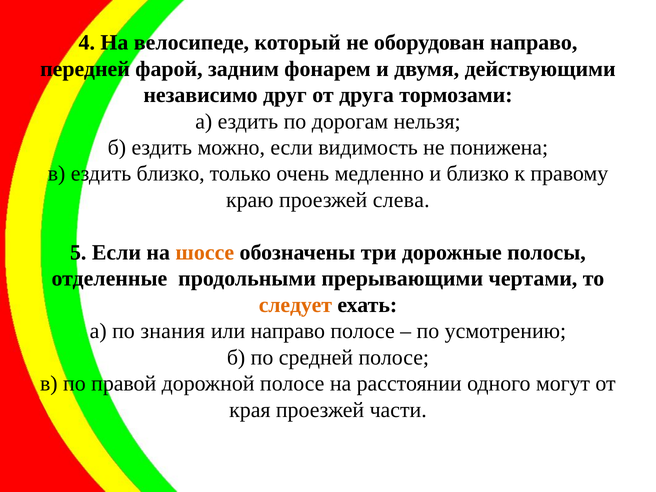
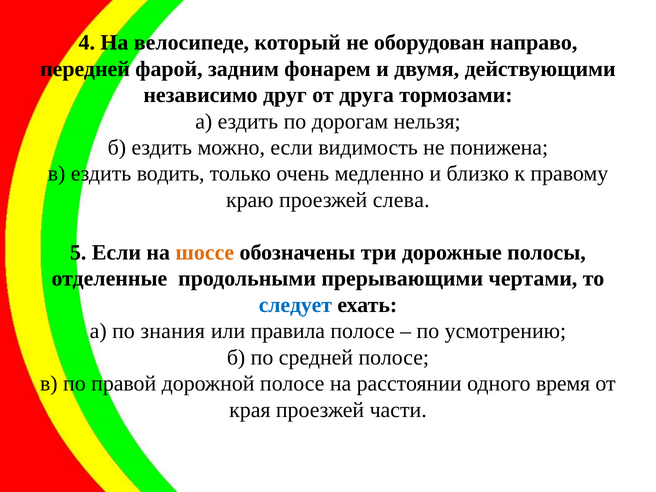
ездить близко: близко -> водить (171, 174)
следует colour: orange -> blue (295, 305)
или направо: направо -> правила (288, 331)
могут: могут -> время (563, 384)
